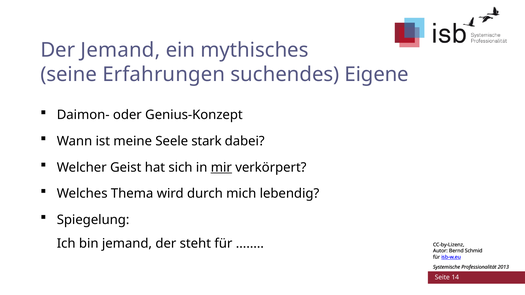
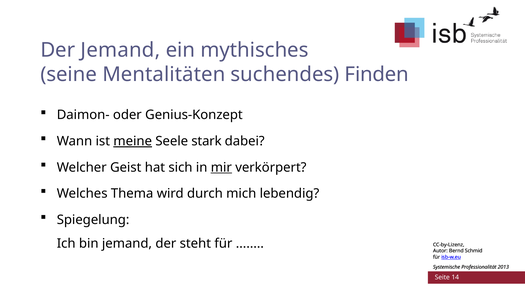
Erfahrungen: Erfahrungen -> Mentalitäten (164, 75)
Eigene: Eigene -> Finden (377, 75)
meine underline: none -> present (133, 141)
